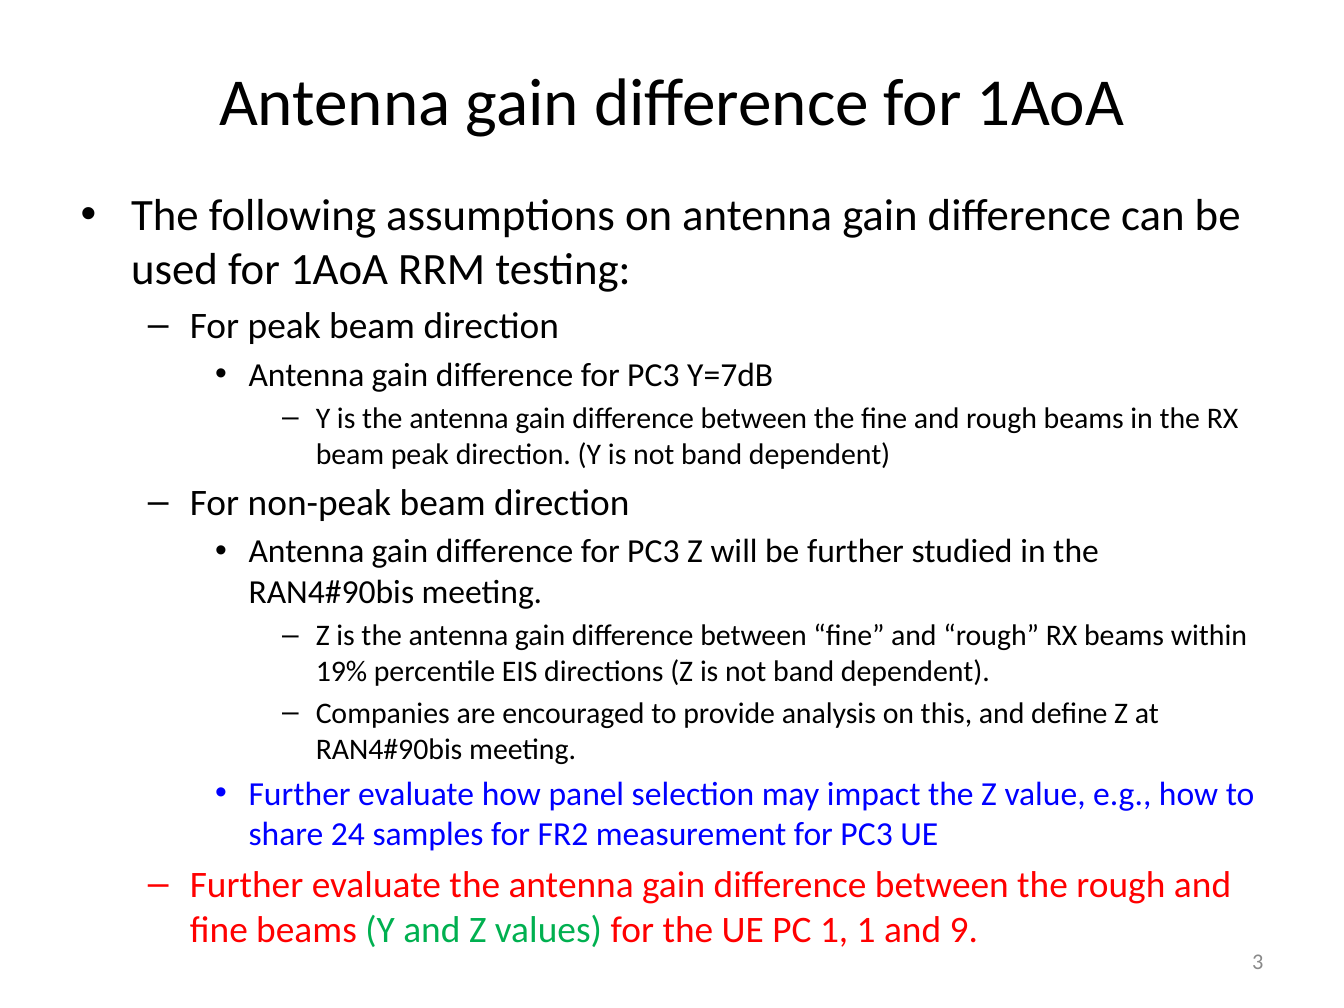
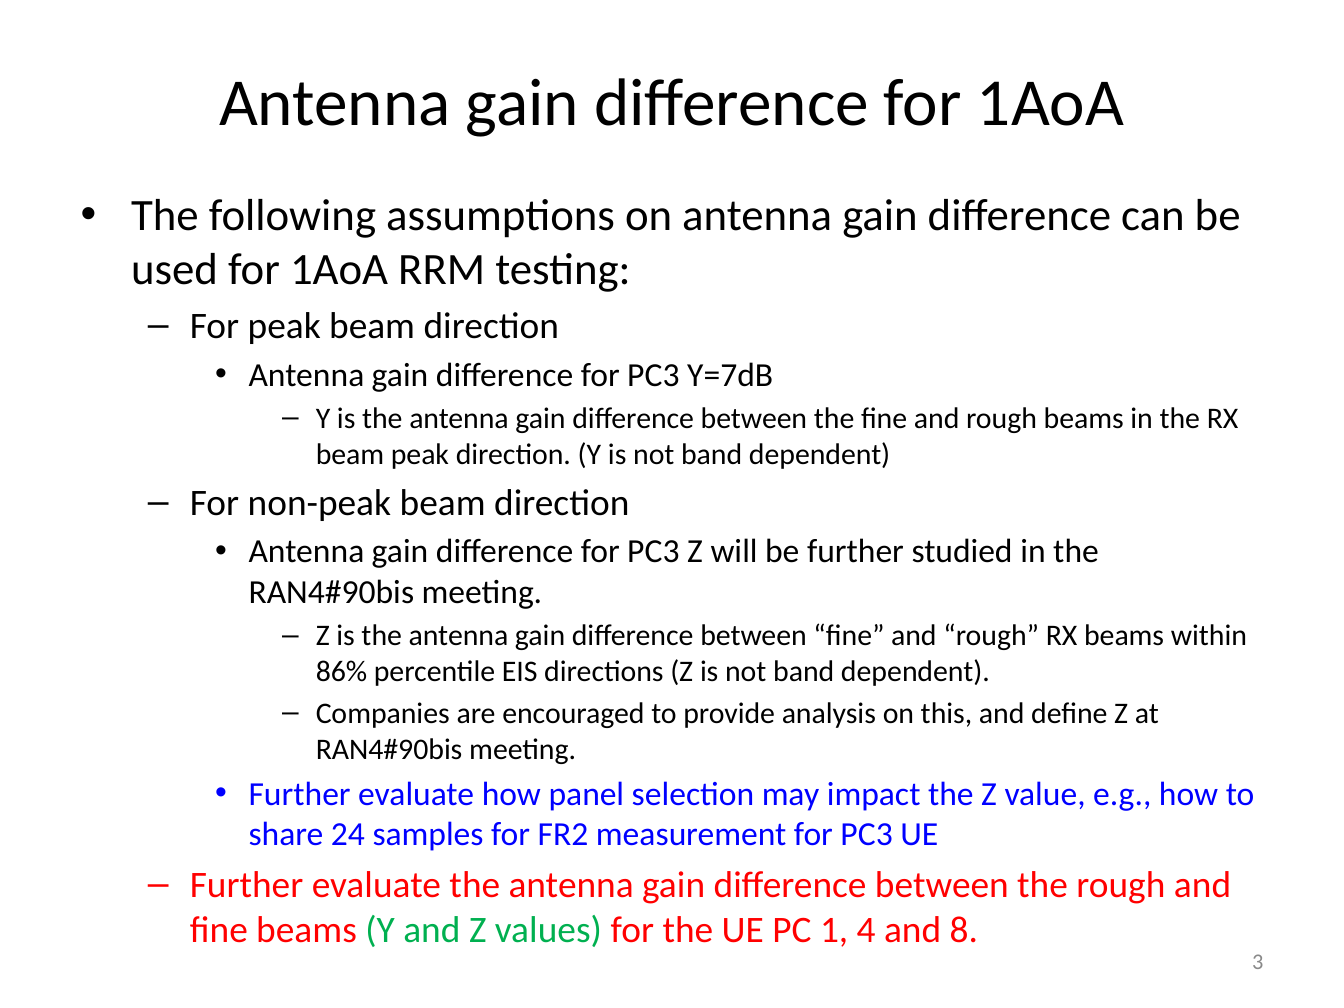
19%: 19% -> 86% (342, 672)
1 1: 1 -> 4 (866, 930)
9: 9 -> 8 (964, 930)
